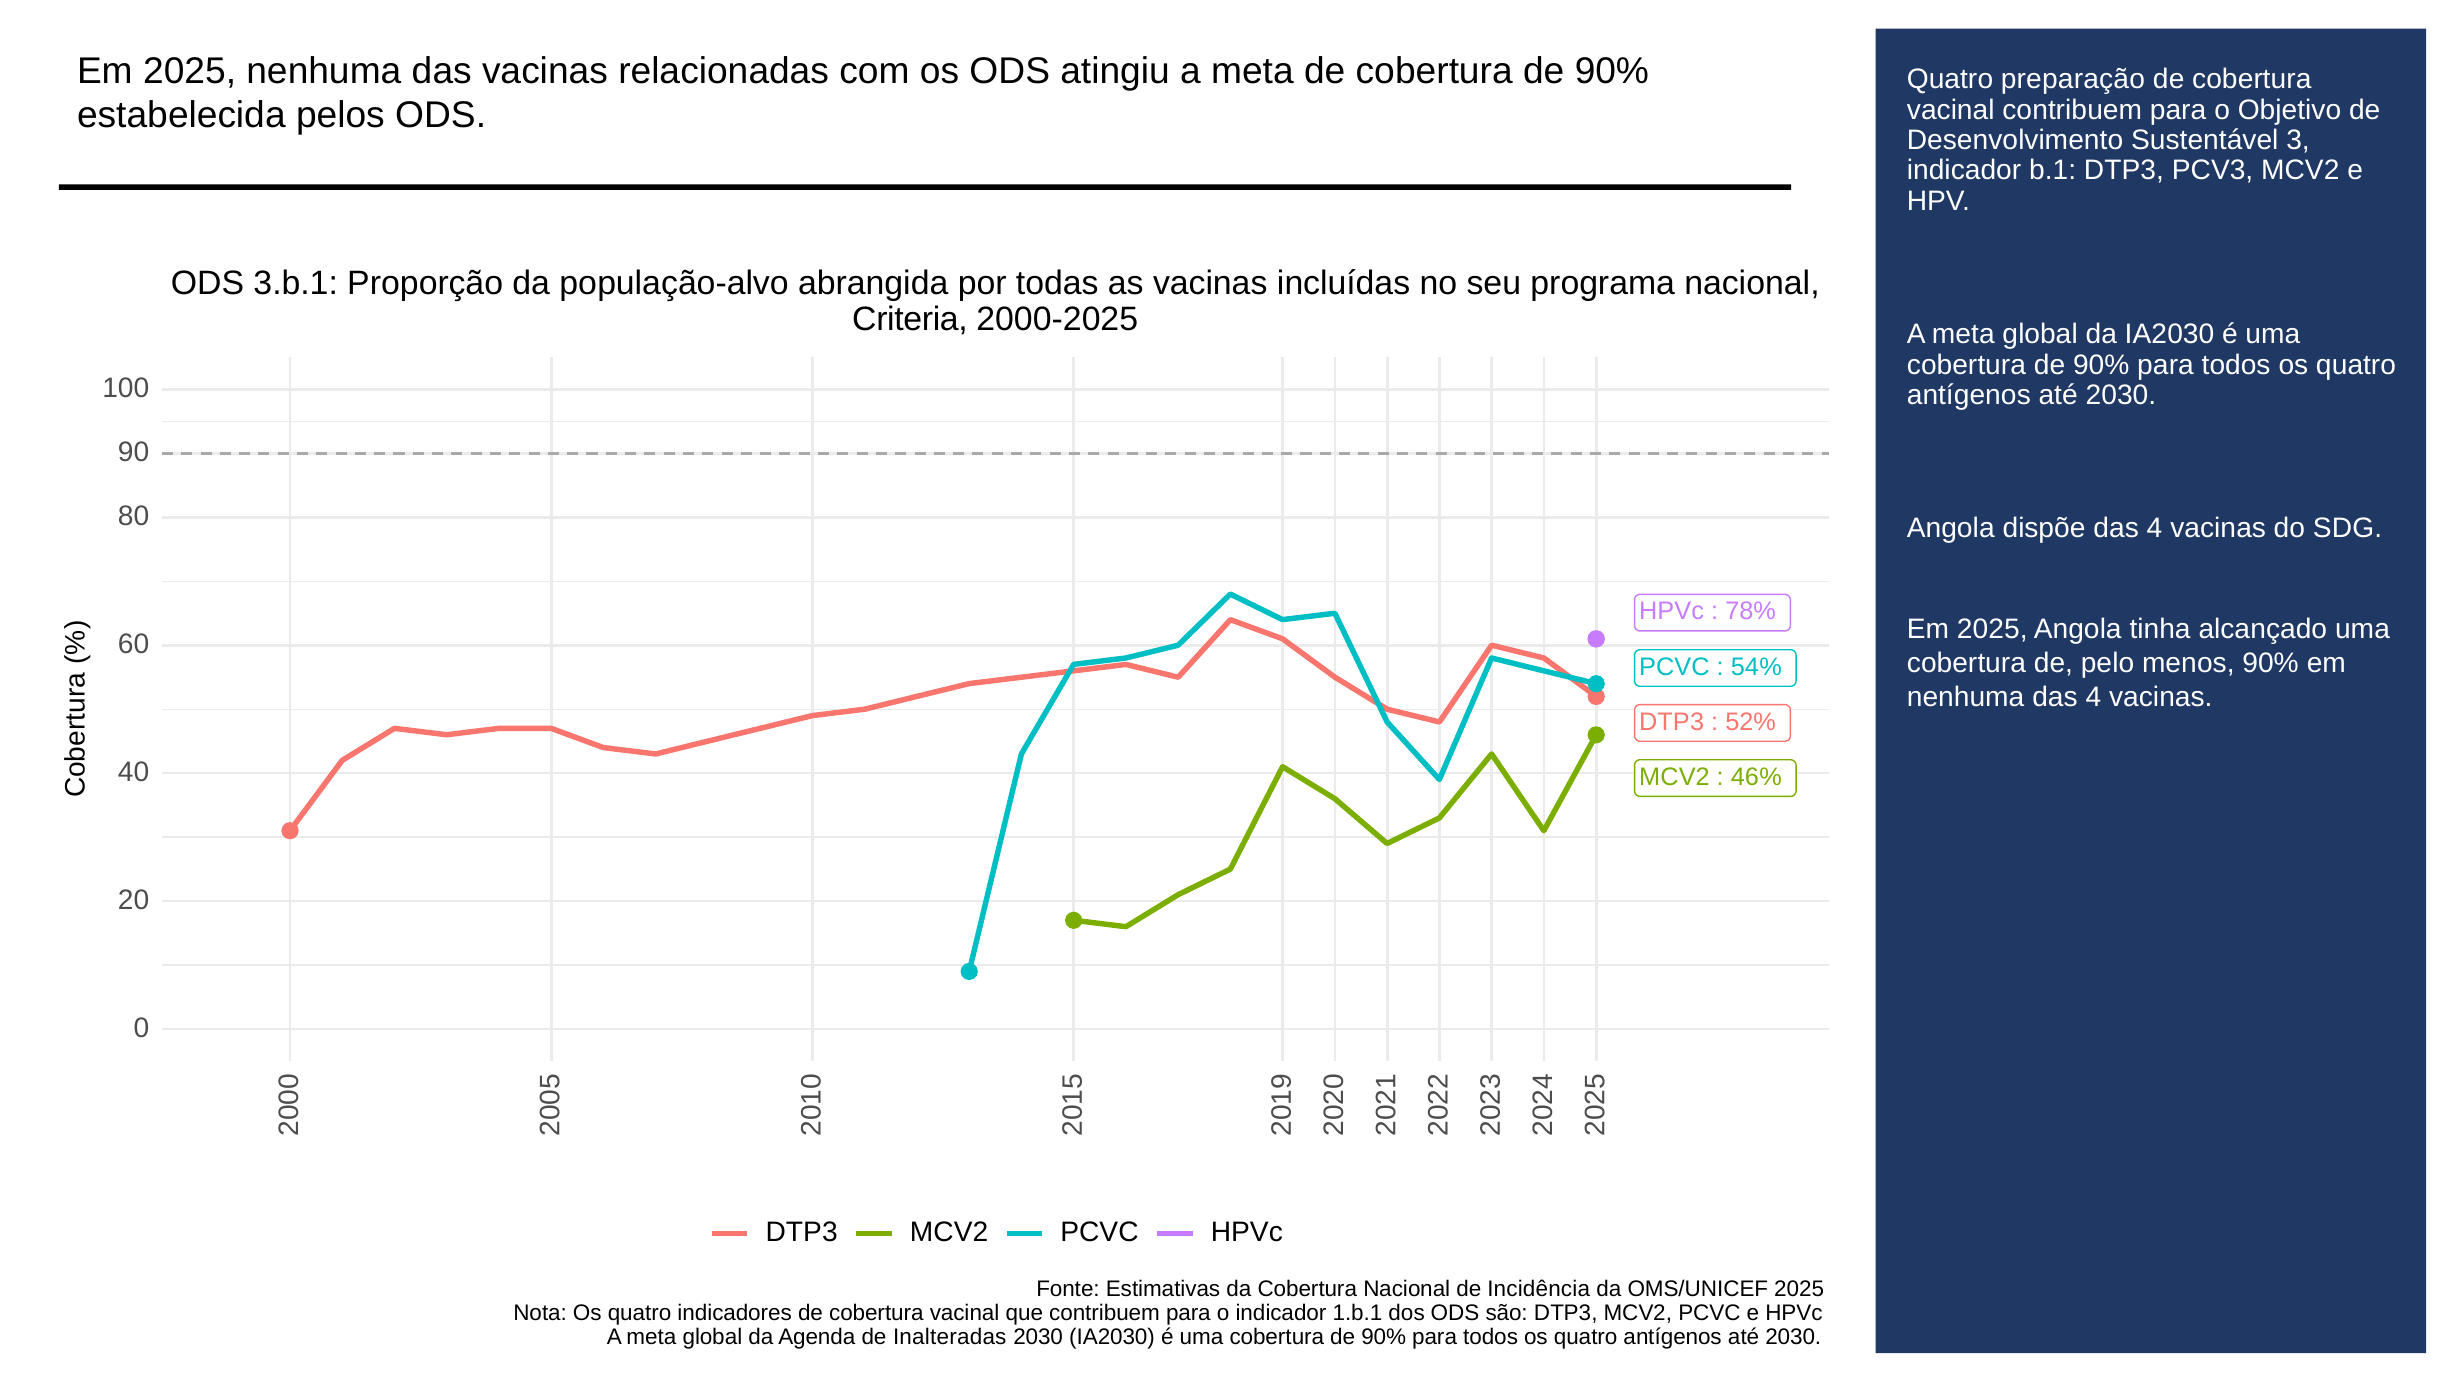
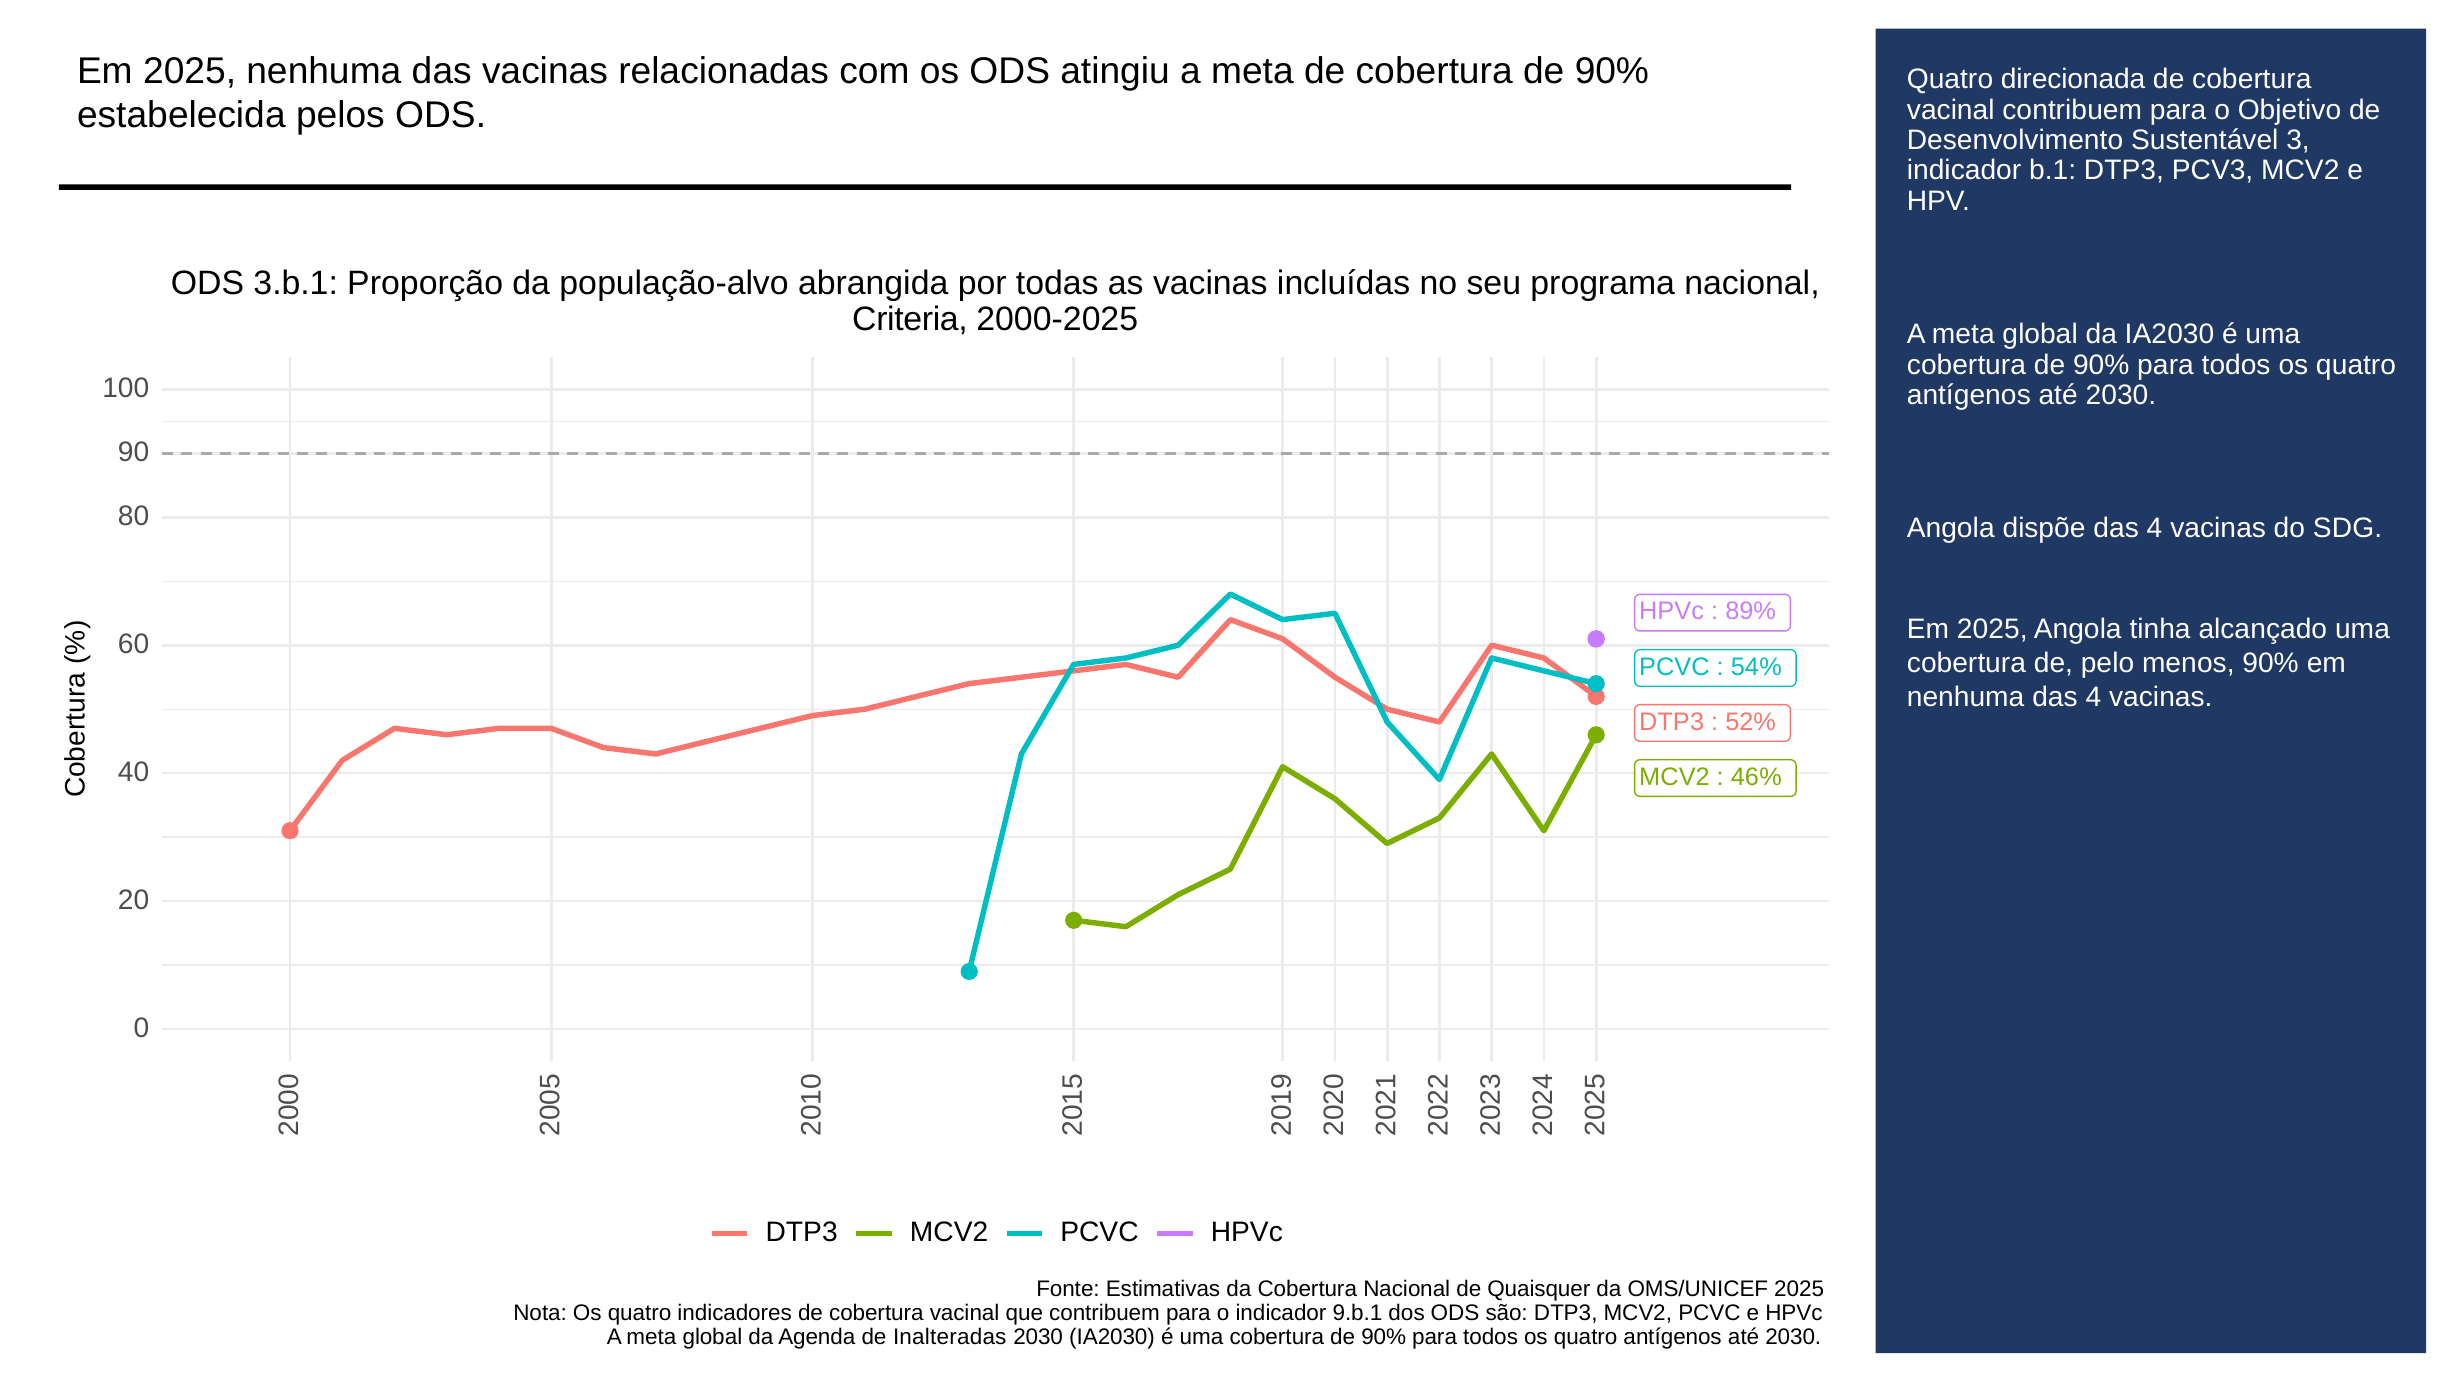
preparação: preparação -> direcionada (2073, 79)
78%: 78% -> 89% (1751, 611)
Incidência: Incidência -> Quaisquer (1539, 1289)
1.b.1: 1.b.1 -> 9.b.1 (1357, 1313)
